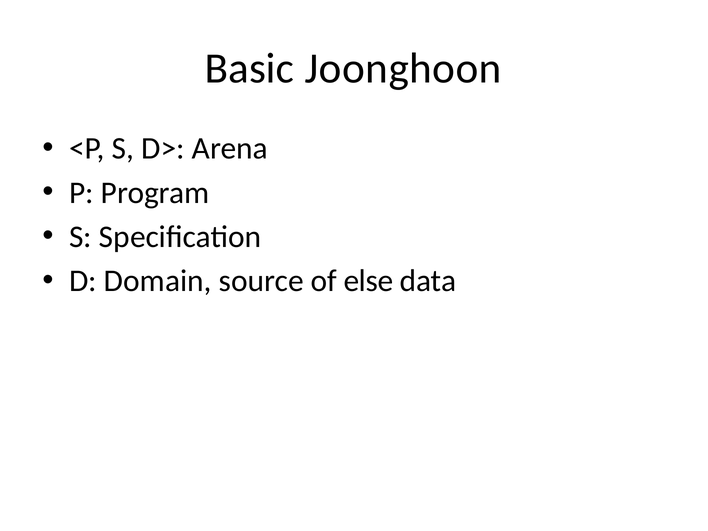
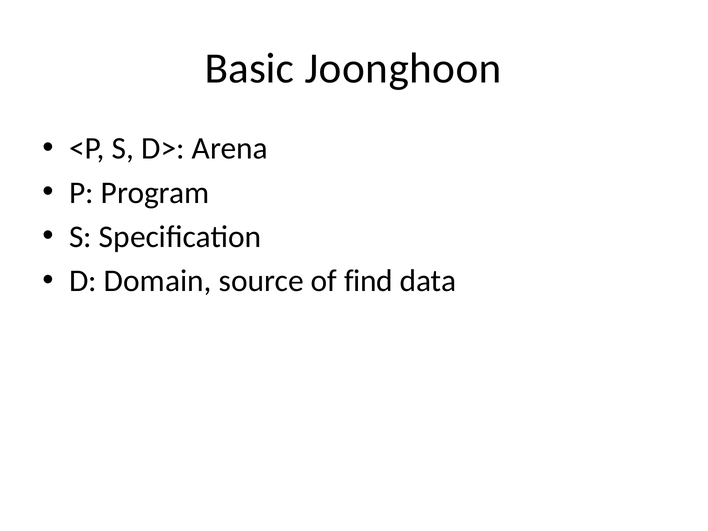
else: else -> find (369, 281)
